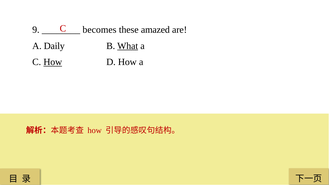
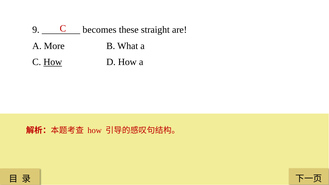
amazed: amazed -> straight (155, 30)
Daily: Daily -> More (54, 46)
What underline: present -> none (128, 46)
